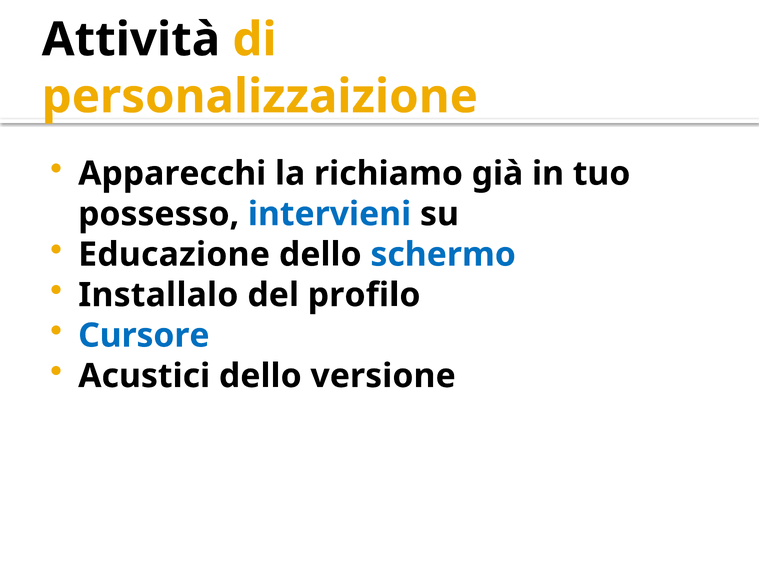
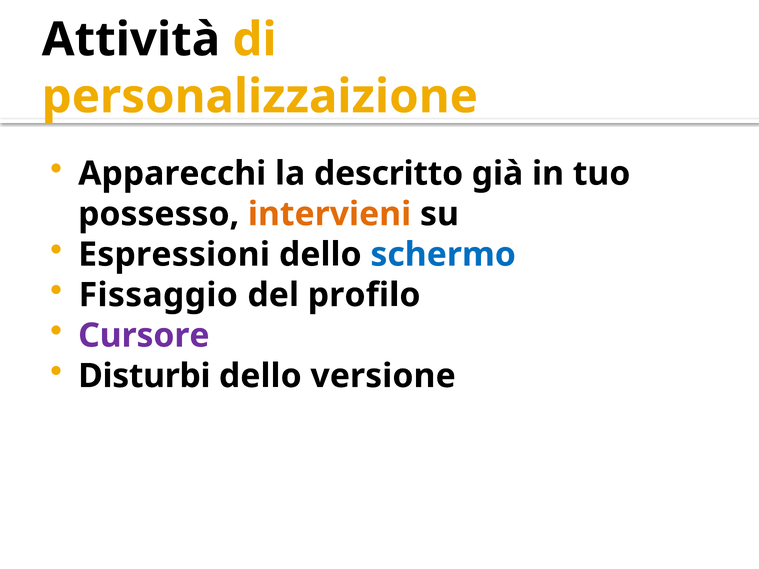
richiamo: richiamo -> descritto (389, 174)
intervieni colour: blue -> orange (330, 214)
Educazione: Educazione -> Espressioni (174, 255)
Installalo: Installalo -> Fissaggio (158, 295)
Cursore colour: blue -> purple (144, 336)
Acustici: Acustici -> Disturbi (144, 376)
